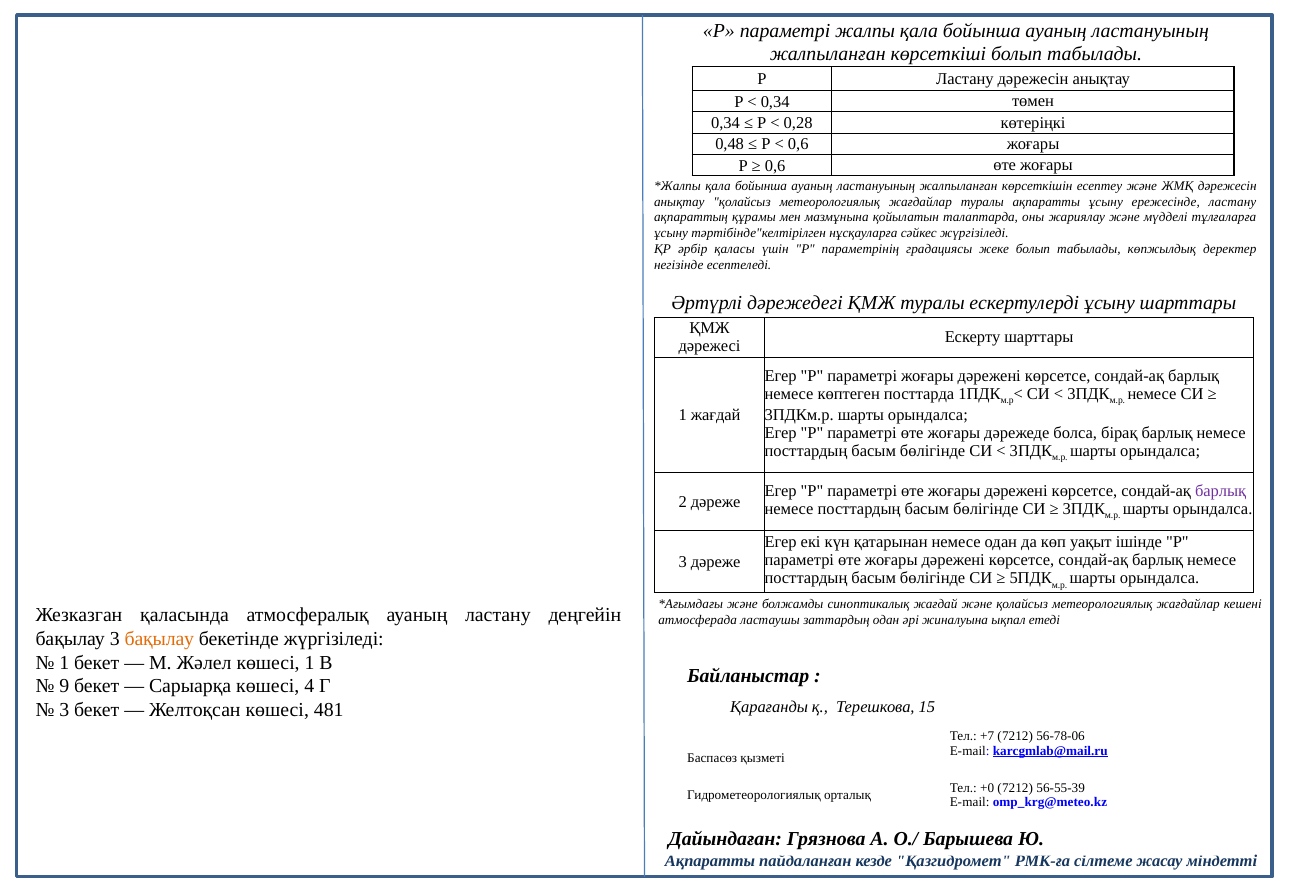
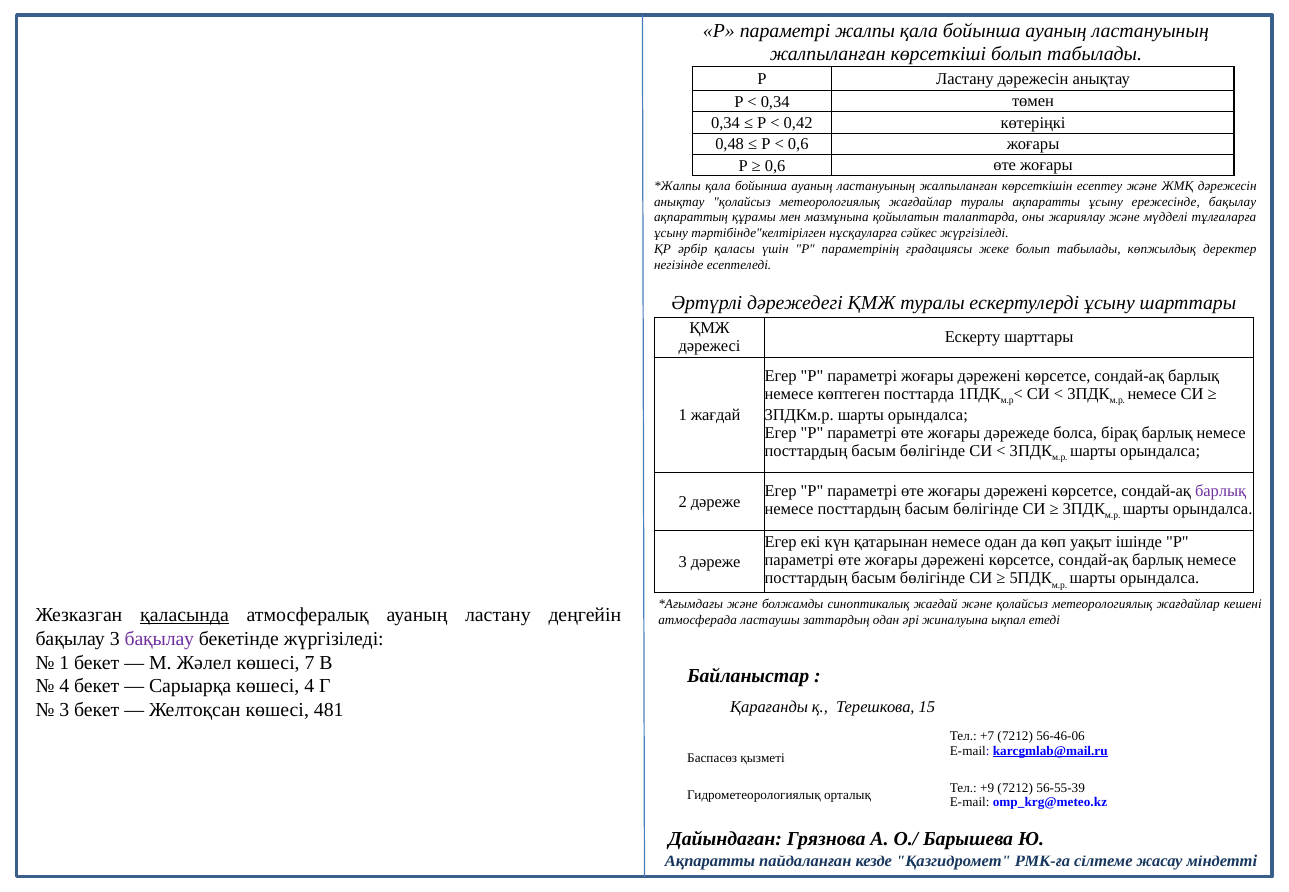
0,28: 0,28 -> 0,42 (798, 123)
ережесінде ластану: ластану -> бақылау (1233, 202)
қаласында underline: none -> present (185, 615)
бақылау colour: orange -> purple (159, 639)
көшесі 1: 1 -> 7 (310, 663)
9: 9 -> 4 (64, 687)
56-78-06: 56-78-06 -> 56-46-06 (1061, 737)
+0: +0 -> +9 (987, 788)
